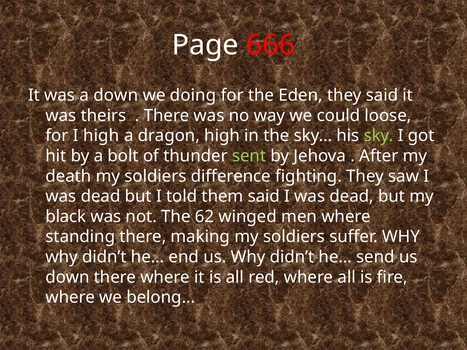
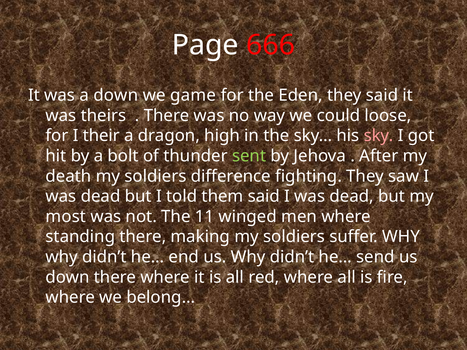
doing: doing -> game (193, 95)
I high: high -> their (101, 136)
sky colour: light green -> pink (379, 136)
black: black -> most (66, 217)
62: 62 -> 11 (205, 217)
